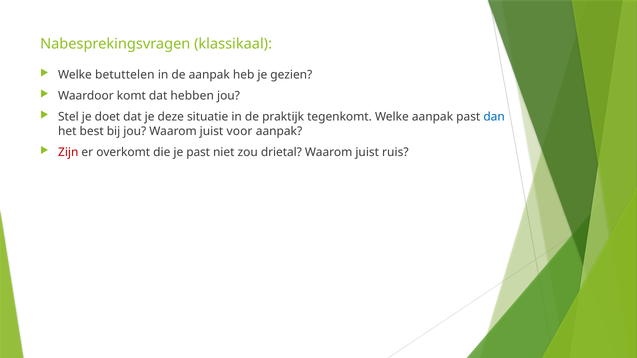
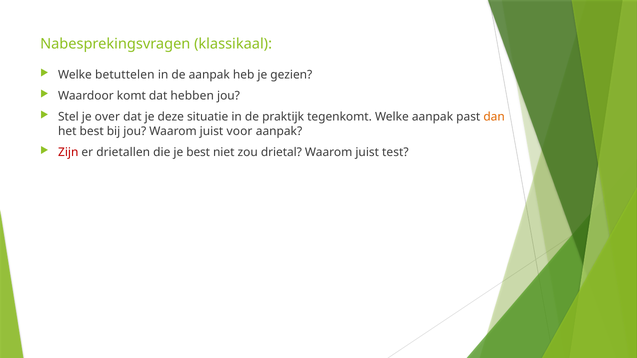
doet: doet -> over (107, 117)
dan colour: blue -> orange (494, 117)
overkomt: overkomt -> drietallen (123, 152)
je past: past -> best (198, 152)
ruis: ruis -> test (395, 152)
